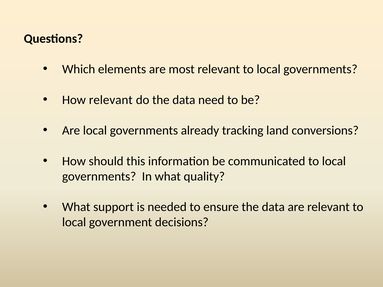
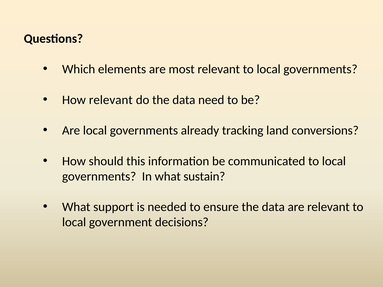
quality: quality -> sustain (204, 177)
